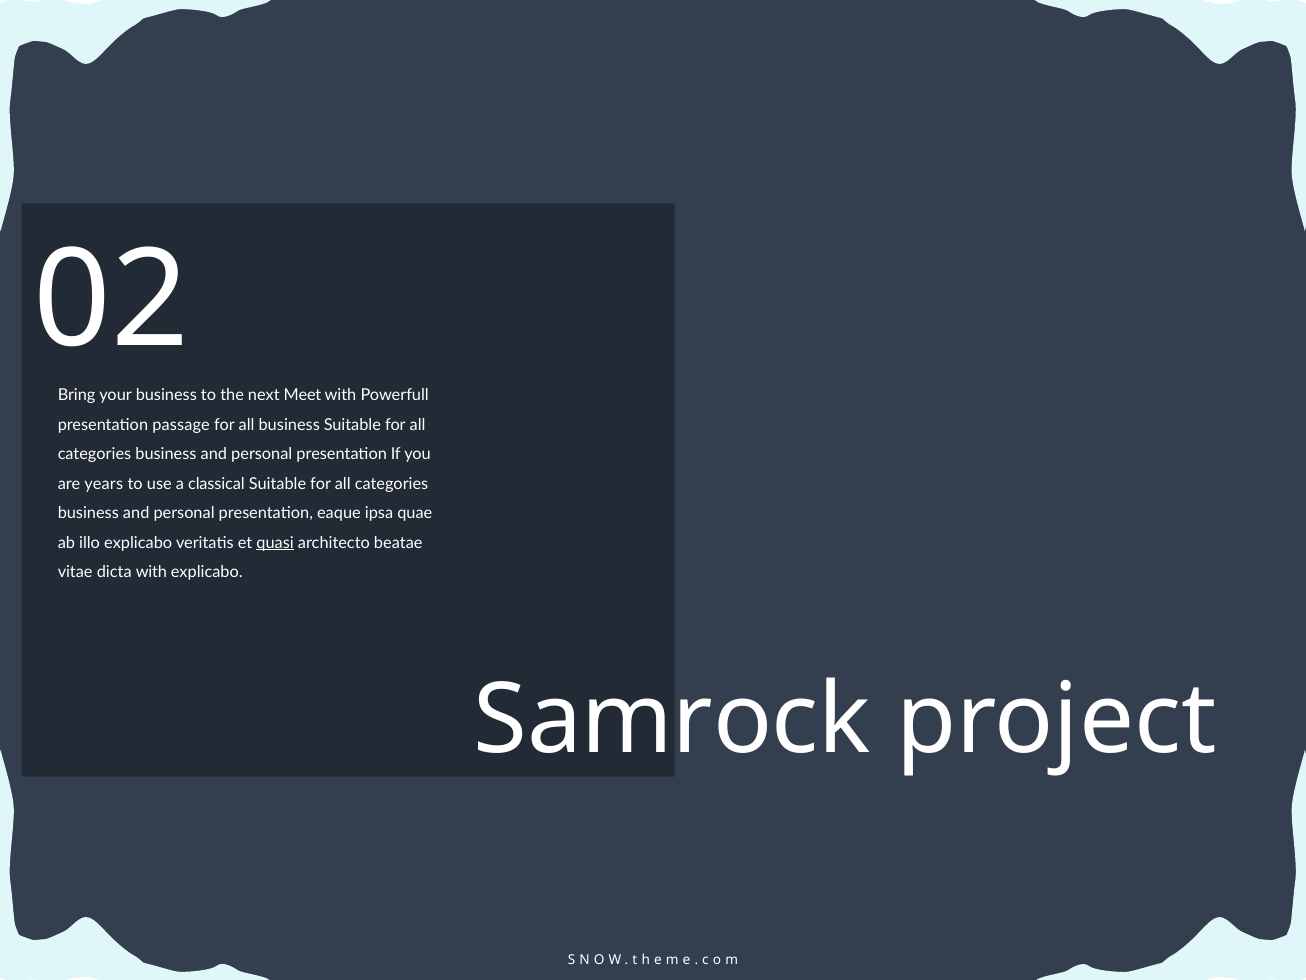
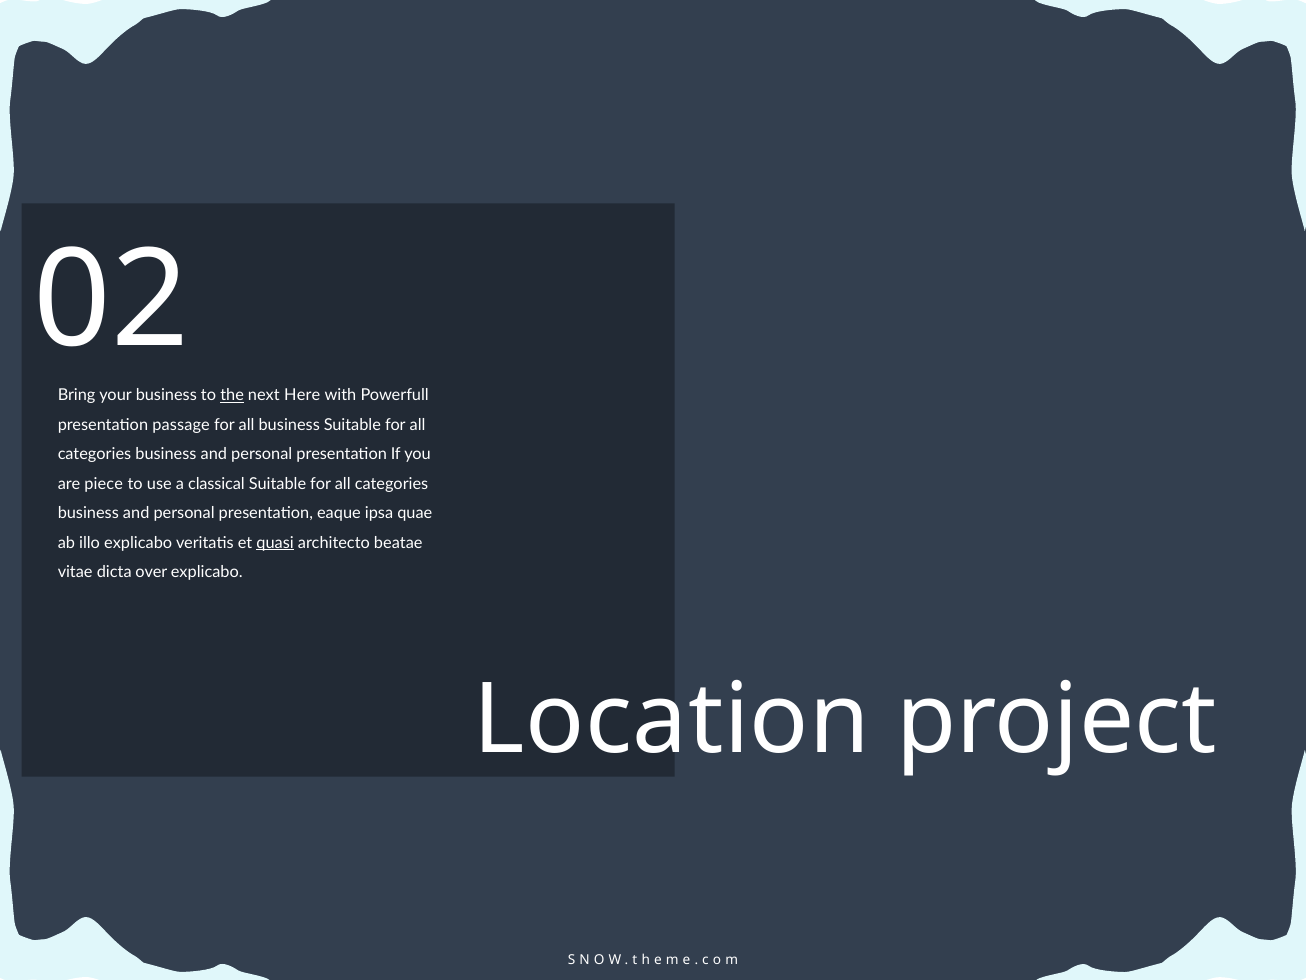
the underline: none -> present (232, 395)
Meet: Meet -> Here (302, 395)
years: years -> piece (104, 484)
dicta with: with -> over (151, 572)
Samrock: Samrock -> Location (672, 720)
